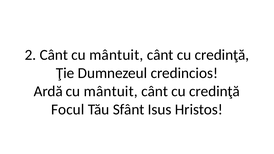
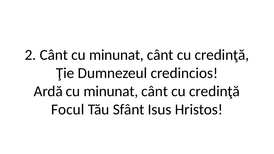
Cânt cu mântuit: mântuit -> minunat (116, 55)
mântuit: mântuit -> minunat (111, 91)
